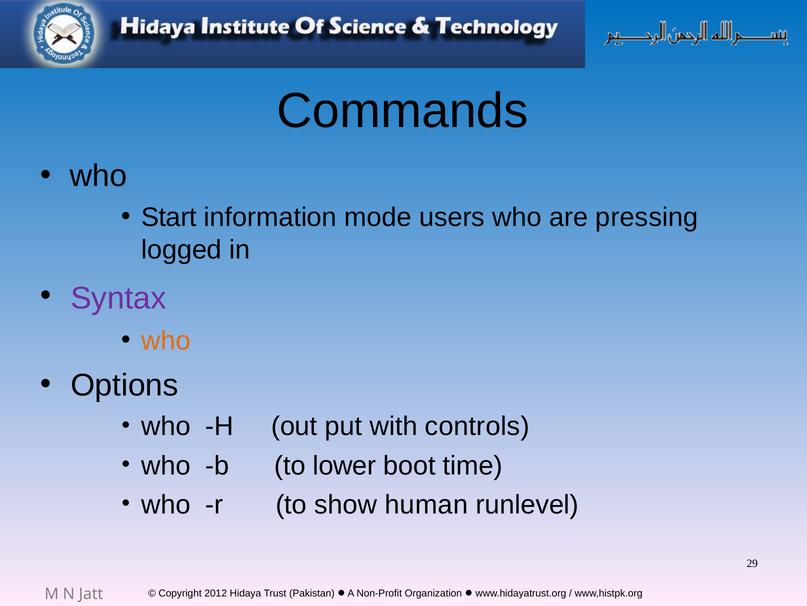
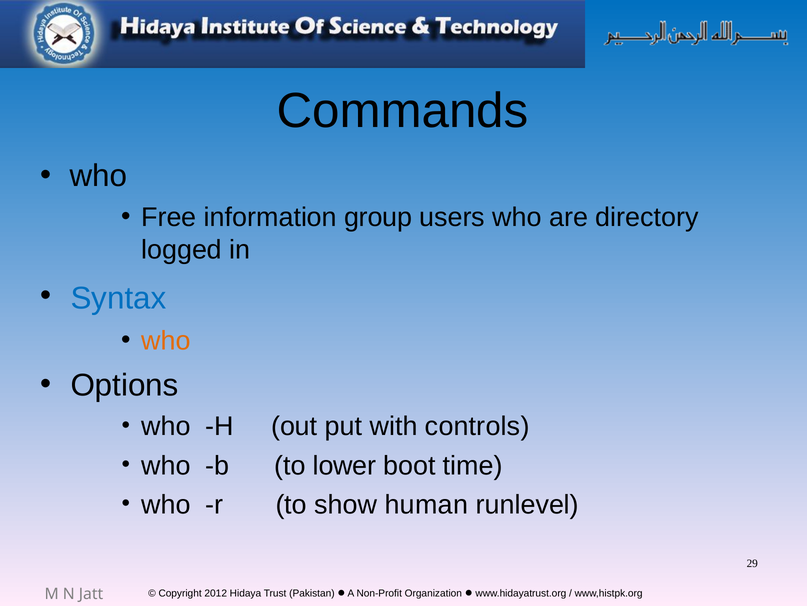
Start: Start -> Free (169, 217)
mode: mode -> group (378, 217)
pressing: pressing -> directory (647, 217)
Syntax colour: purple -> blue (118, 298)
